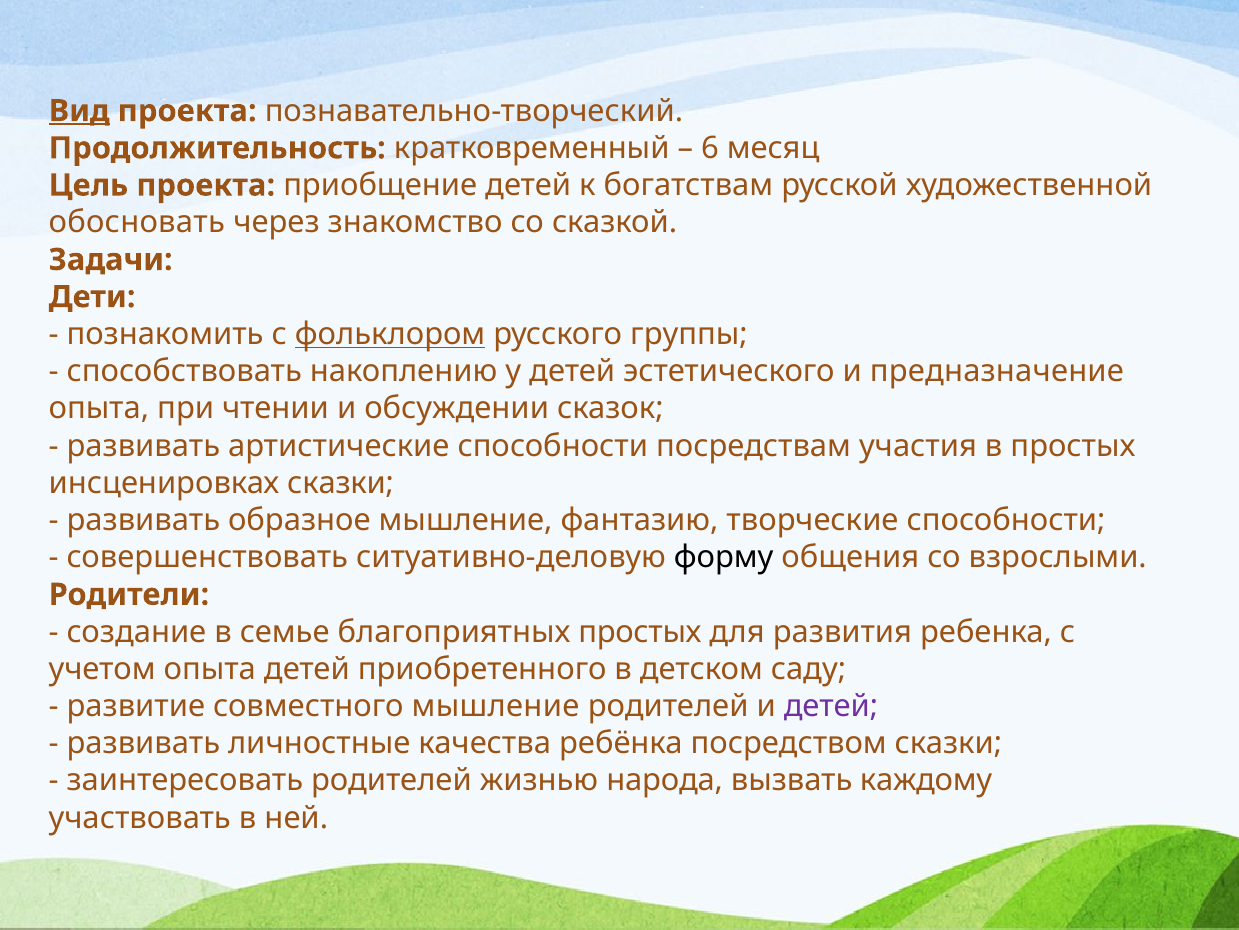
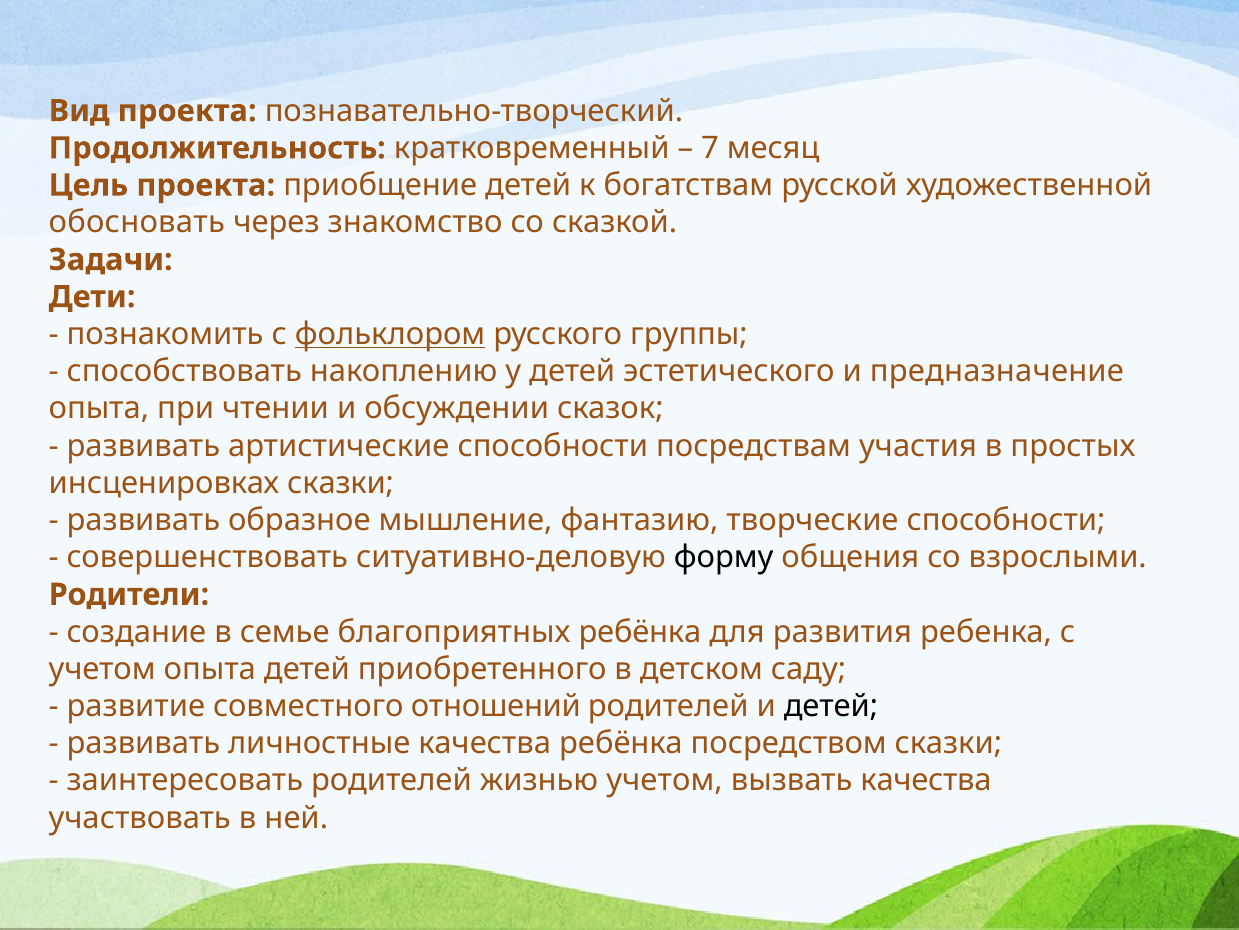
Вид underline: present -> none (79, 111)
6: 6 -> 7 (710, 148)
благоприятных простых: простых -> ребёнка (640, 631)
совместного мышление: мышление -> отношений (496, 706)
детей colour: purple -> black (831, 706)
жизнью народа: народа -> учетом (664, 780)
вызвать каждому: каждому -> качества (926, 780)
